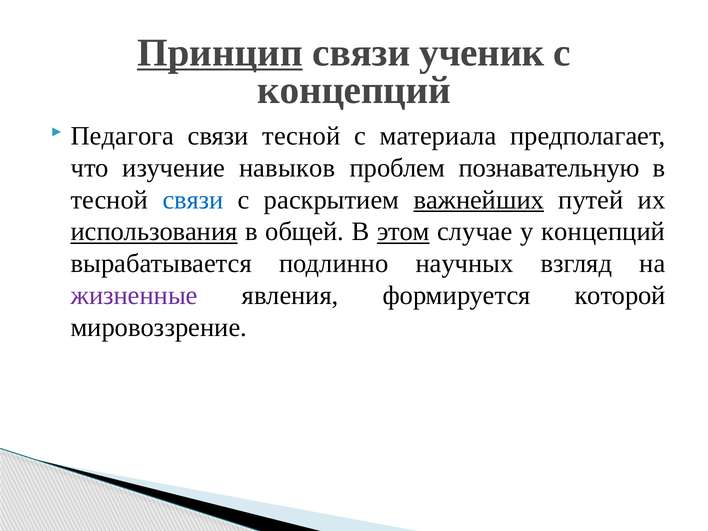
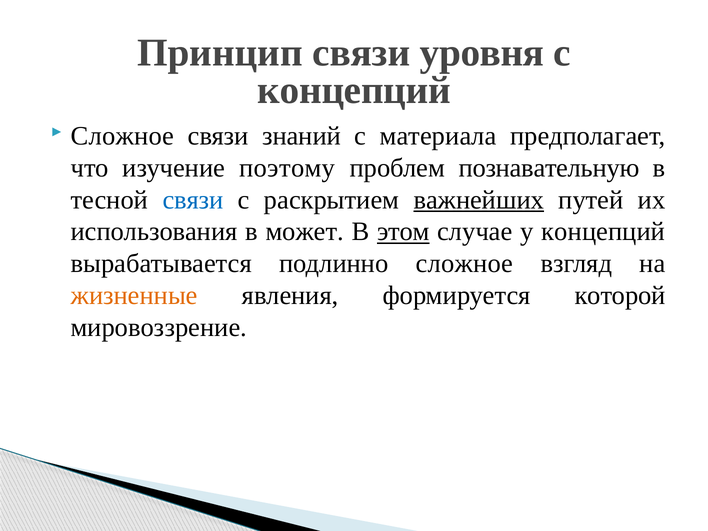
Принцип underline: present -> none (220, 53)
ученик: ученик -> уровня (482, 53)
Педагога: Педагога -> Сложное (122, 136)
связи тесной: тесной -> знаний (302, 136)
навыков: навыков -> поэтому (287, 168)
использования underline: present -> none (154, 232)
общей: общей -> может (305, 232)
подлинно научных: научных -> сложное (464, 264)
жизненные colour: purple -> orange (134, 295)
